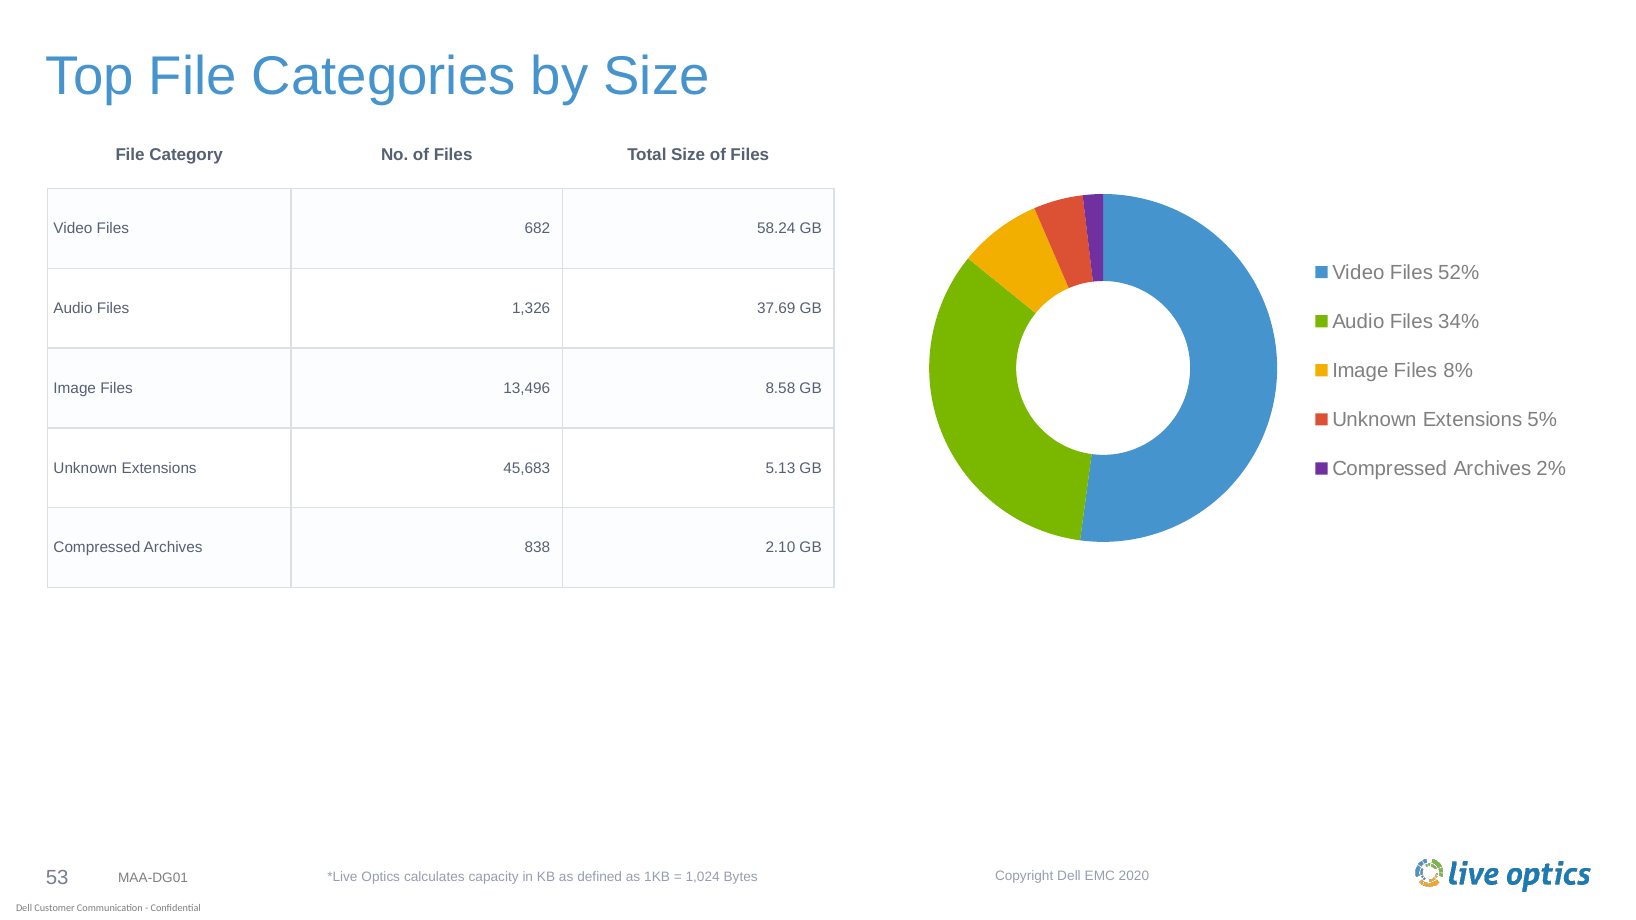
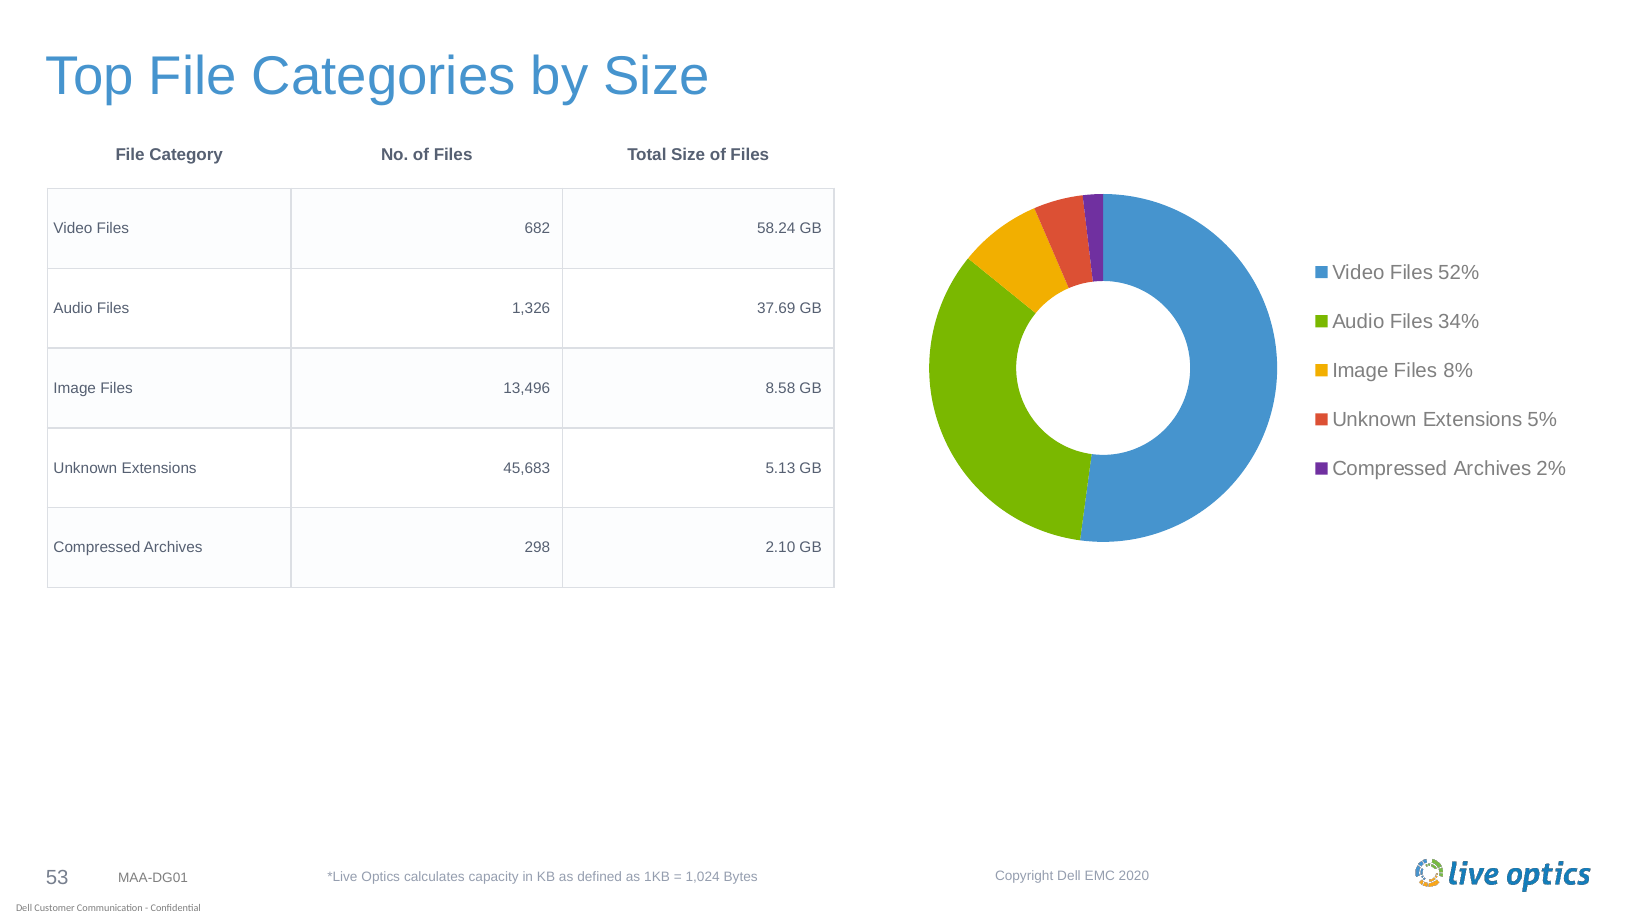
838: 838 -> 298 (537, 548)
